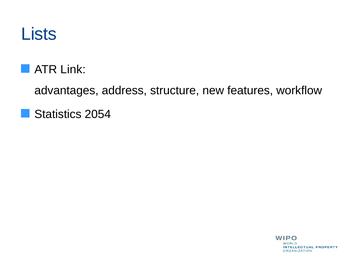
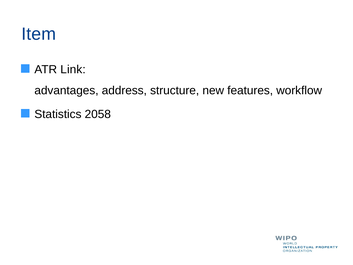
Lists: Lists -> Item (39, 34)
2054: 2054 -> 2058 (98, 114)
